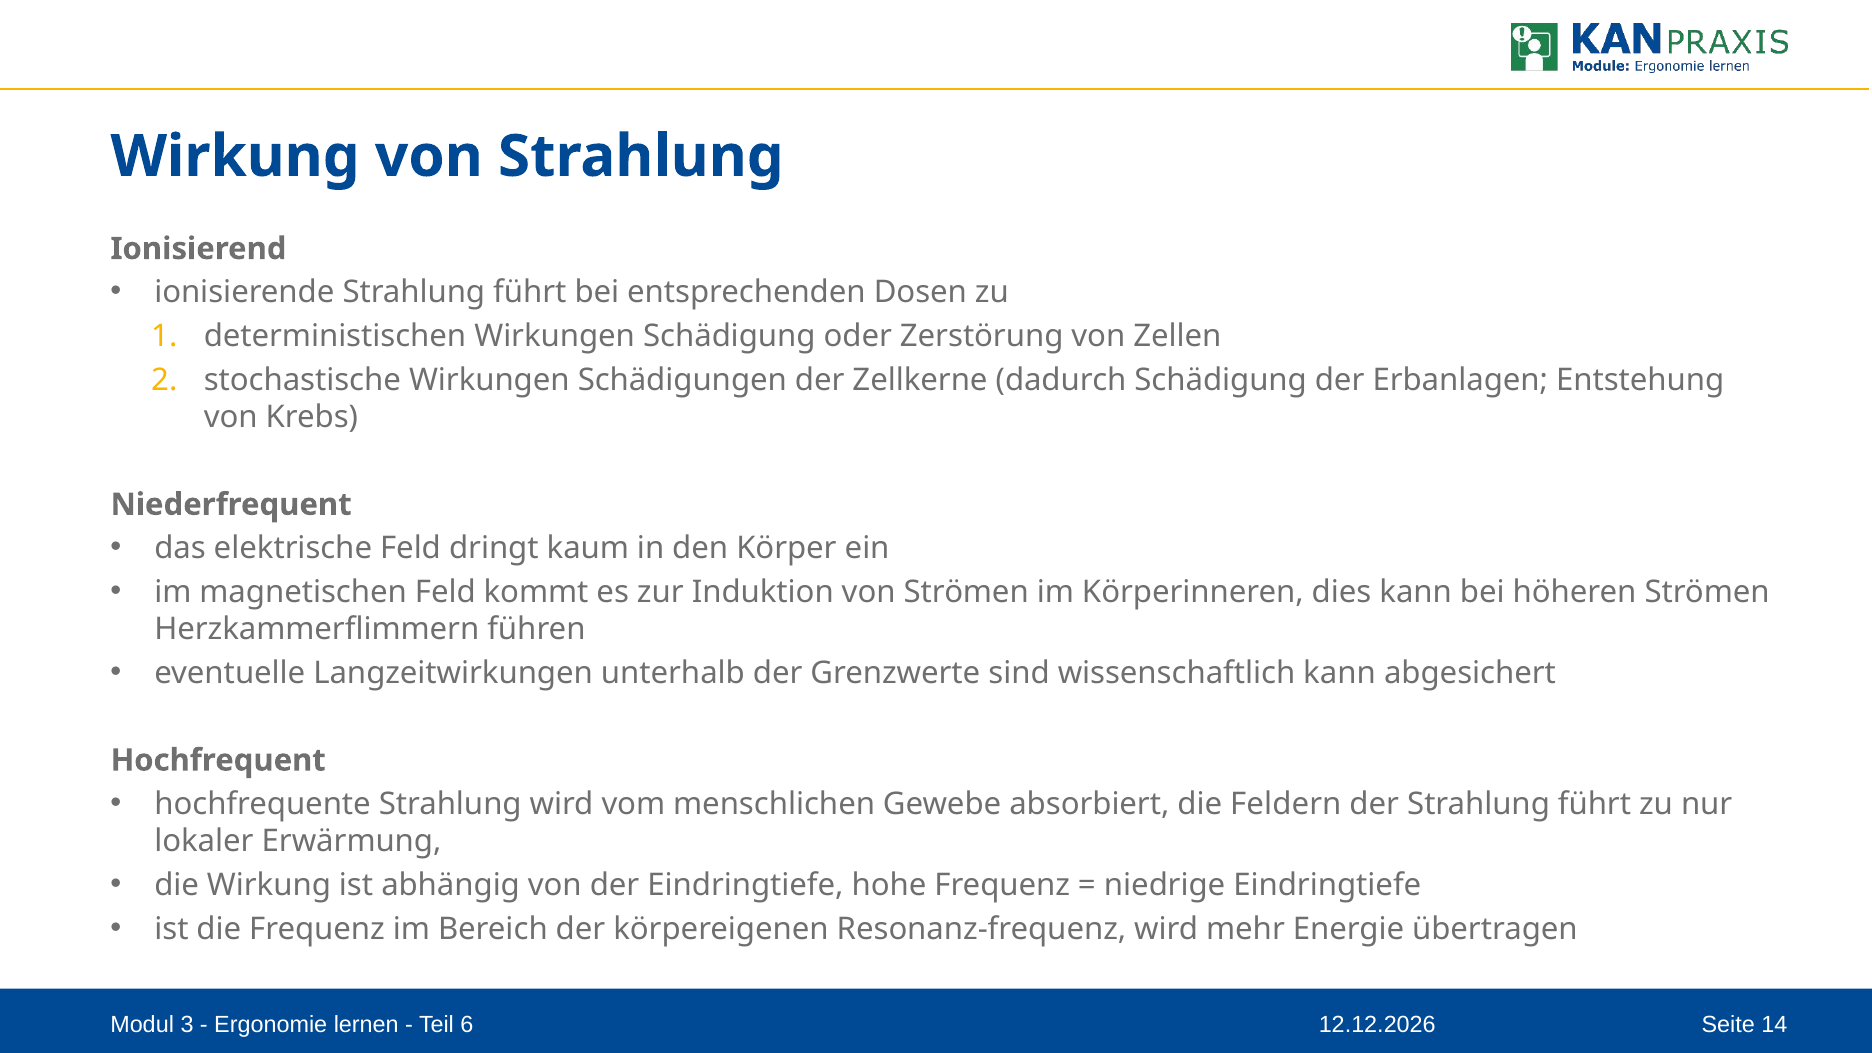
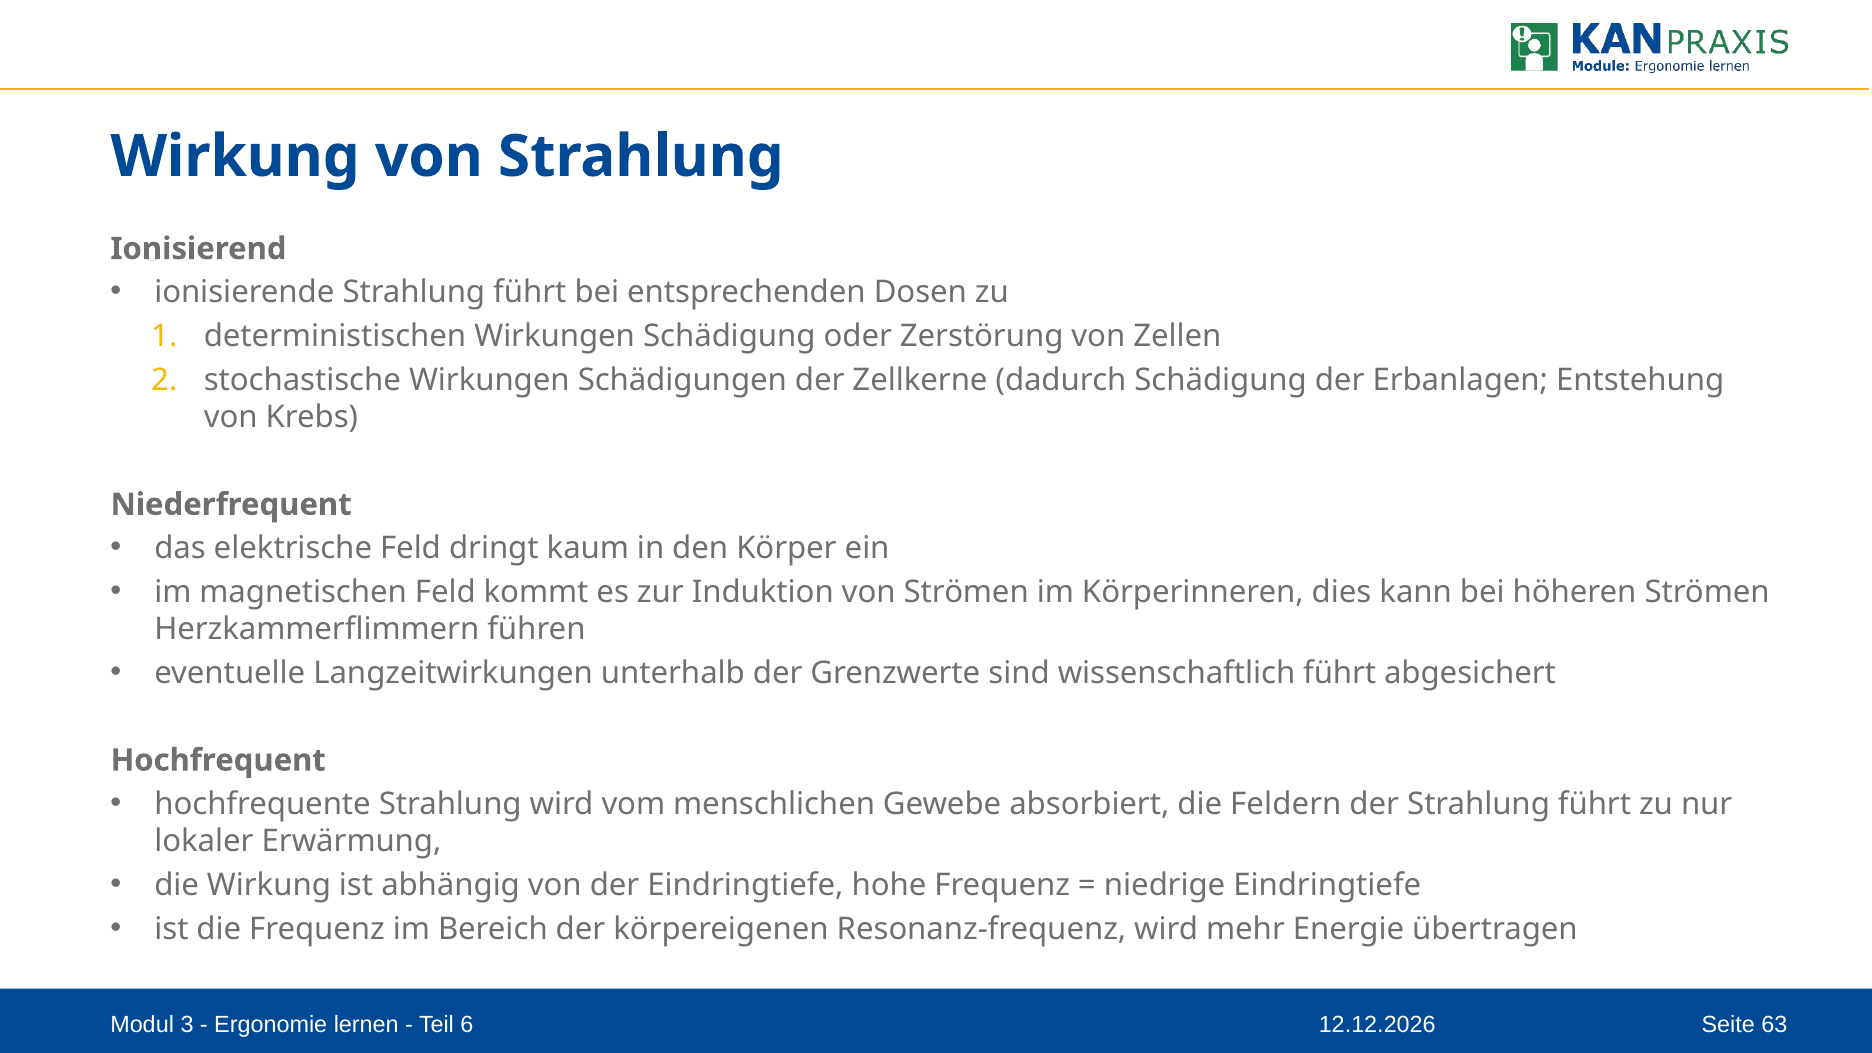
wissenschaftlich kann: kann -> führt (1340, 673)
14: 14 -> 63 (1774, 1025)
